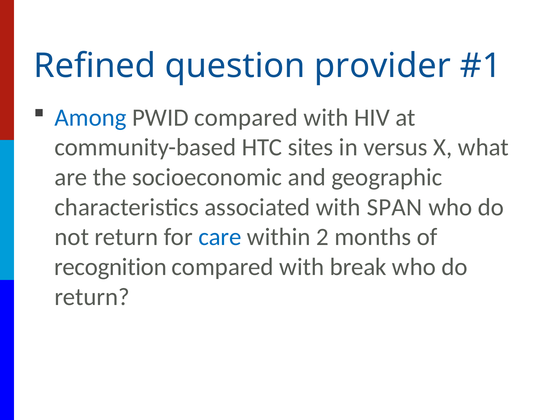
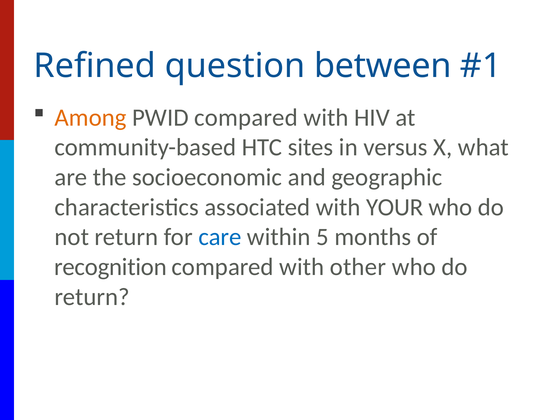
provider: provider -> between (383, 66)
Among colour: blue -> orange (91, 117)
SPAN: SPAN -> YOUR (395, 207)
2: 2 -> 5 (322, 237)
break: break -> other (358, 267)
